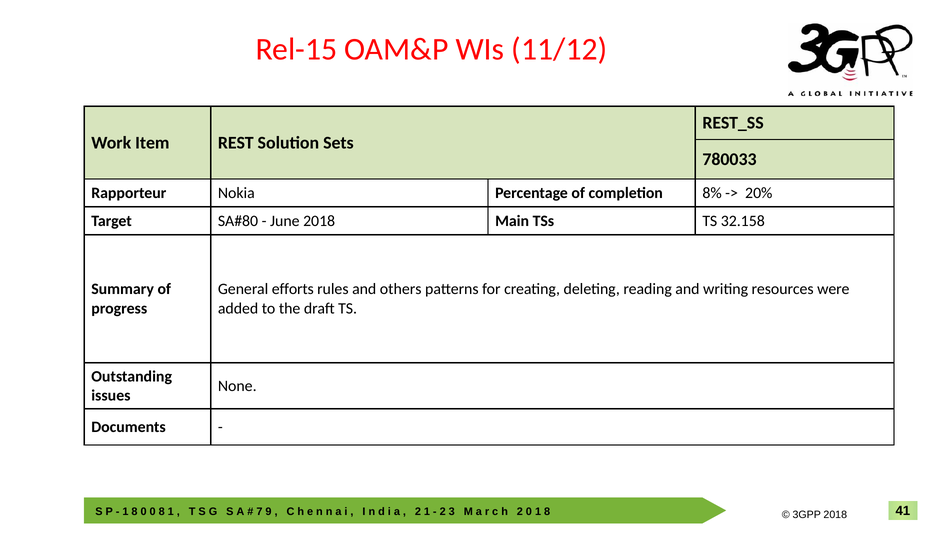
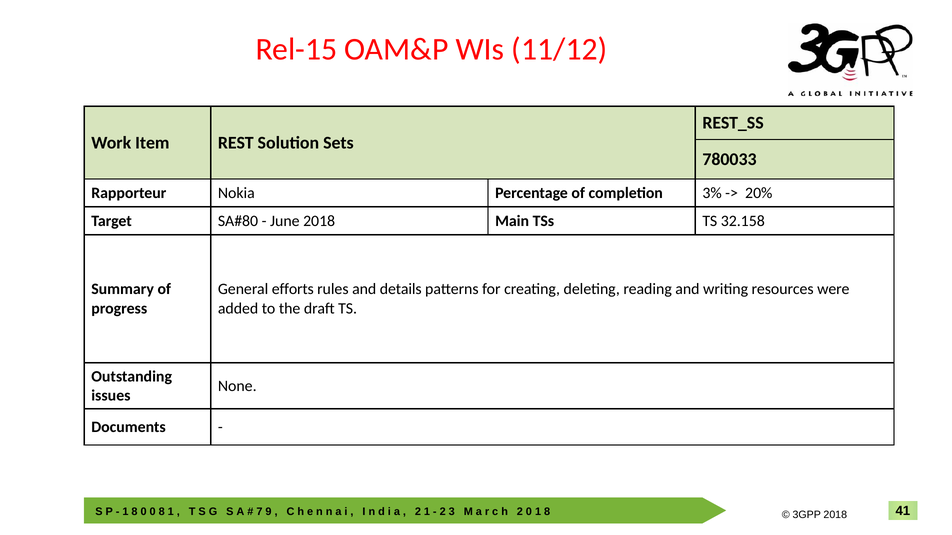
8%: 8% -> 3% (712, 193)
others: others -> details (401, 290)
